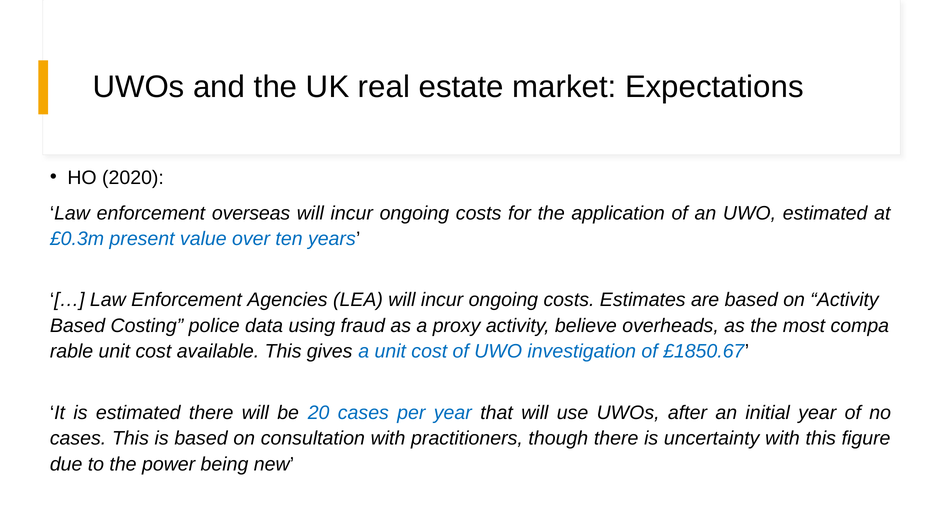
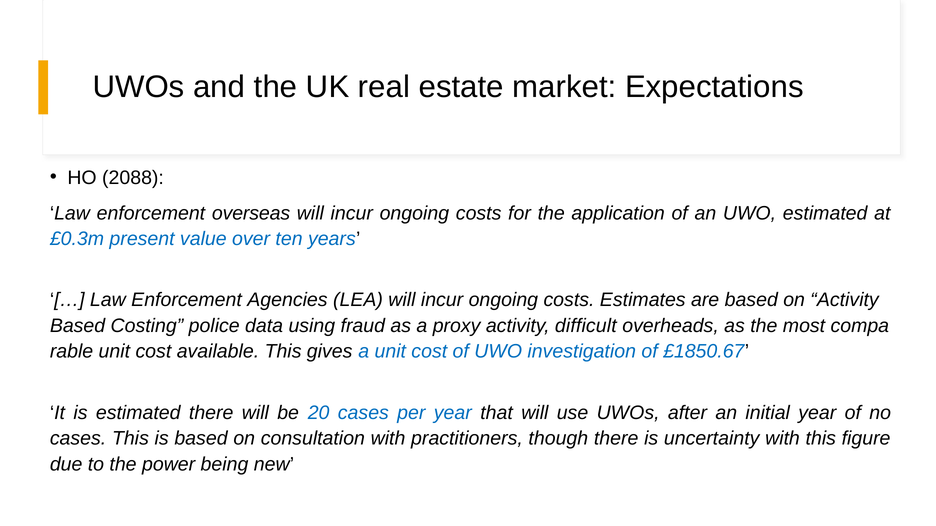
2020: 2020 -> 2088 (133, 178)
believe: believe -> difficult (586, 326)
